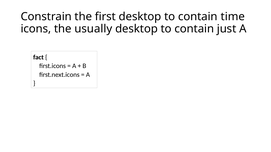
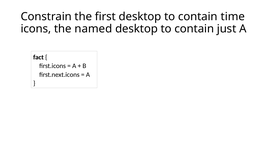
usually: usually -> named (93, 29)
